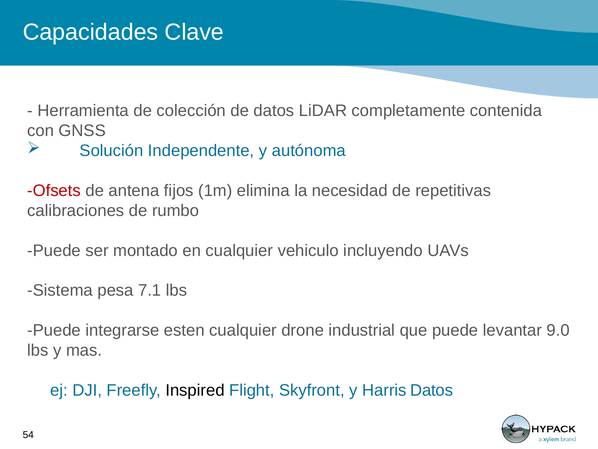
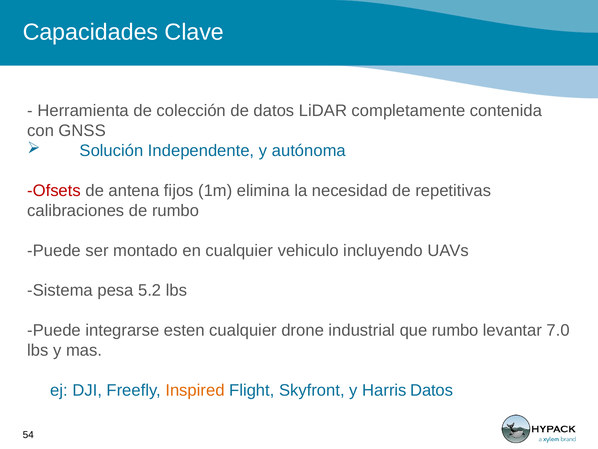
7.1: 7.1 -> 5.2 (150, 290)
que puede: puede -> rumbo (455, 330)
9.0: 9.0 -> 7.0 (558, 330)
Inspired colour: black -> orange (195, 390)
